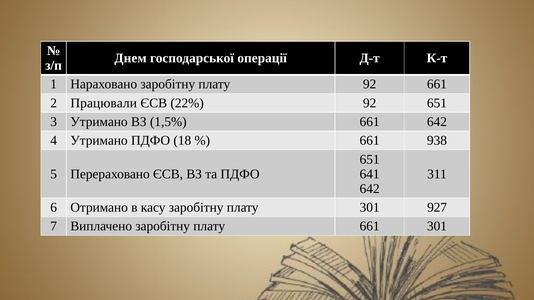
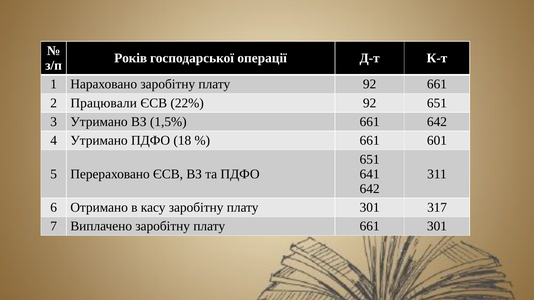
Днем: Днем -> Років (131, 58)
938: 938 -> 601 (437, 141)
927: 927 -> 317 (437, 208)
